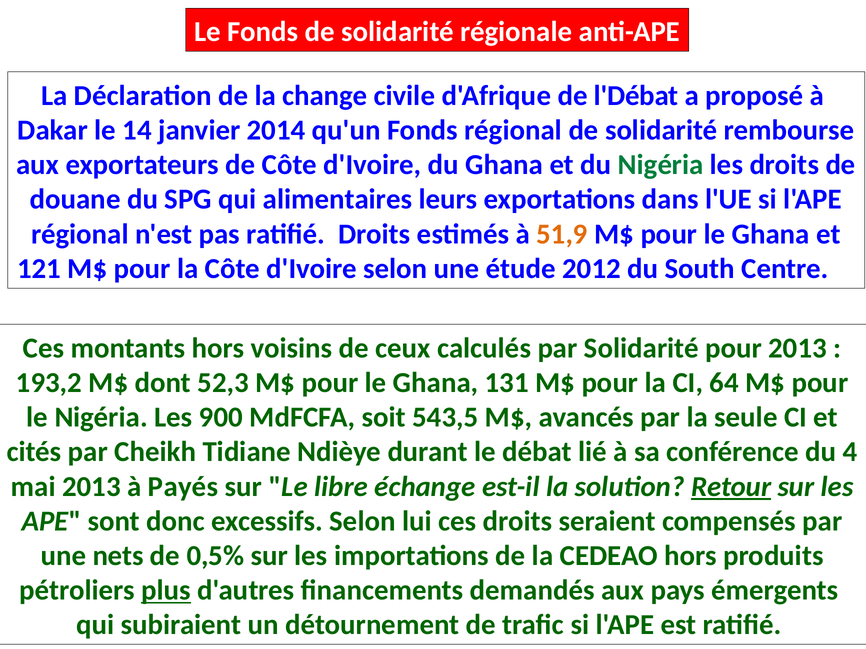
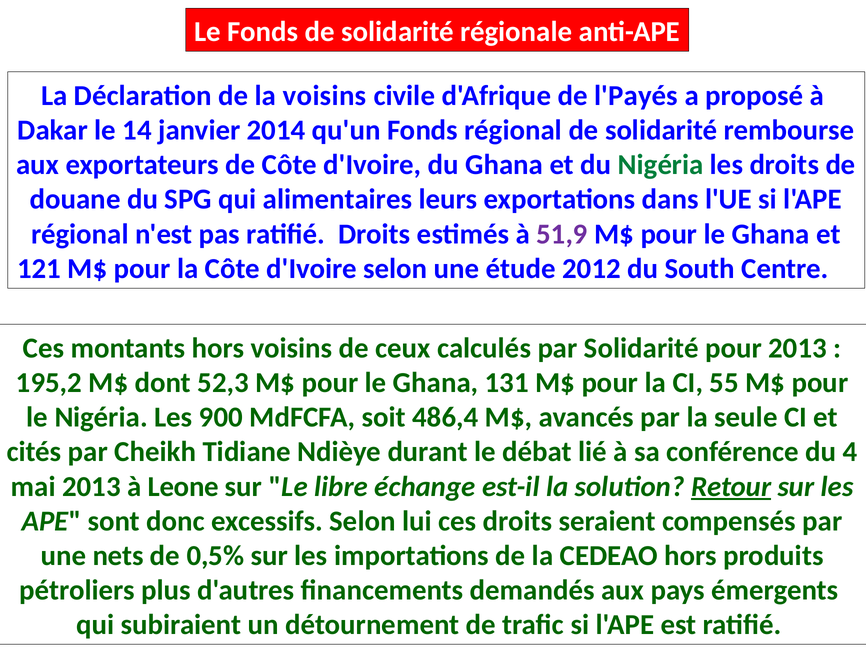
la change: change -> voisins (325, 96)
l'Débat: l'Débat -> l'Payés (636, 96)
51,9 colour: orange -> purple (562, 234)
193,2: 193,2 -> 195,2 (49, 383)
64: 64 -> 55 (724, 383)
543,5: 543,5 -> 486,4 (445, 418)
Payés: Payés -> Leone (183, 487)
plus underline: present -> none (166, 591)
